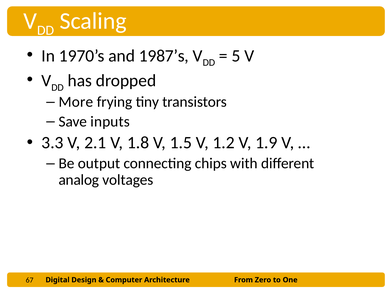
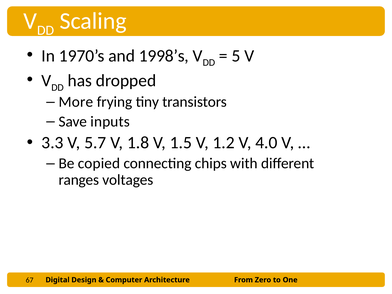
1987’s: 1987’s -> 1998’s (164, 56)
2.1: 2.1 -> 5.7 (95, 143)
1.9: 1.9 -> 4.0 (266, 143)
output: output -> copied (99, 163)
analog: analog -> ranges (79, 180)
